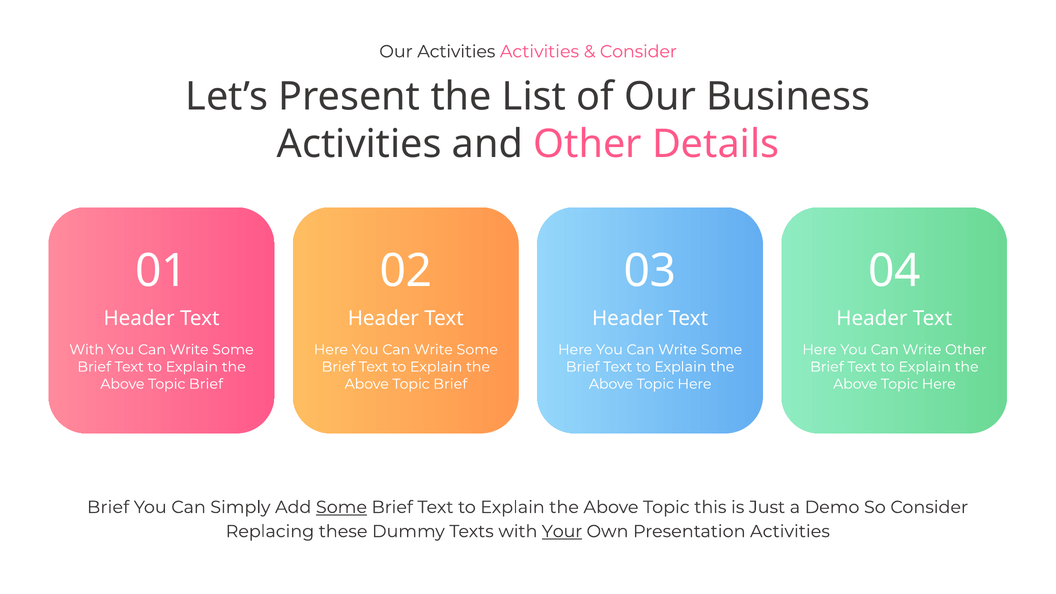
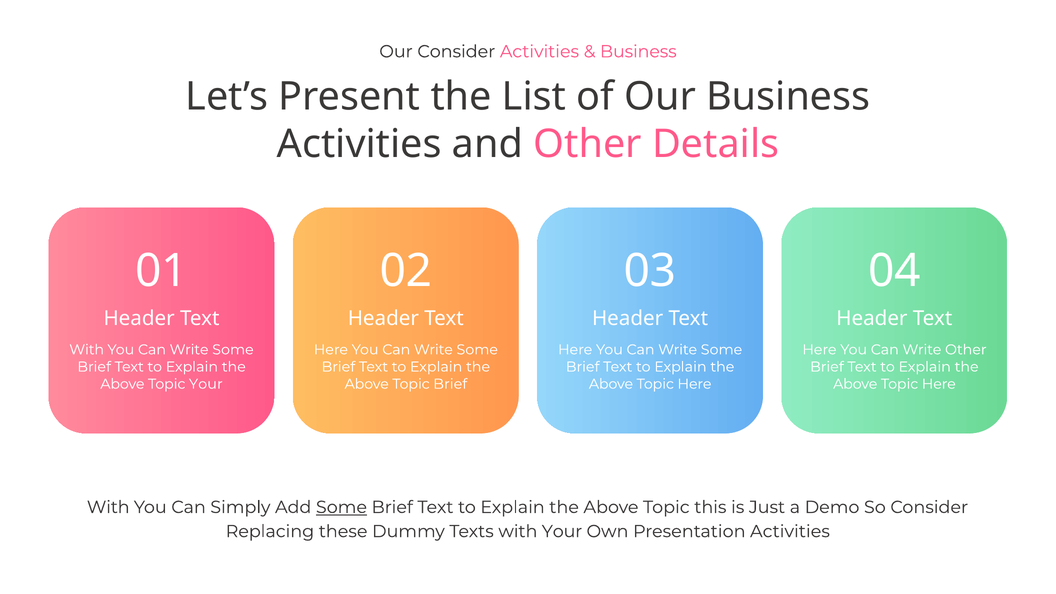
Our Activities: Activities -> Consider (456, 52)
Consider: Consider -> Business (638, 52)
Brief: Brief -> Your (206, 384)
Brief: Brief -> With (108, 507)
Your underline: present -> none (562, 531)
